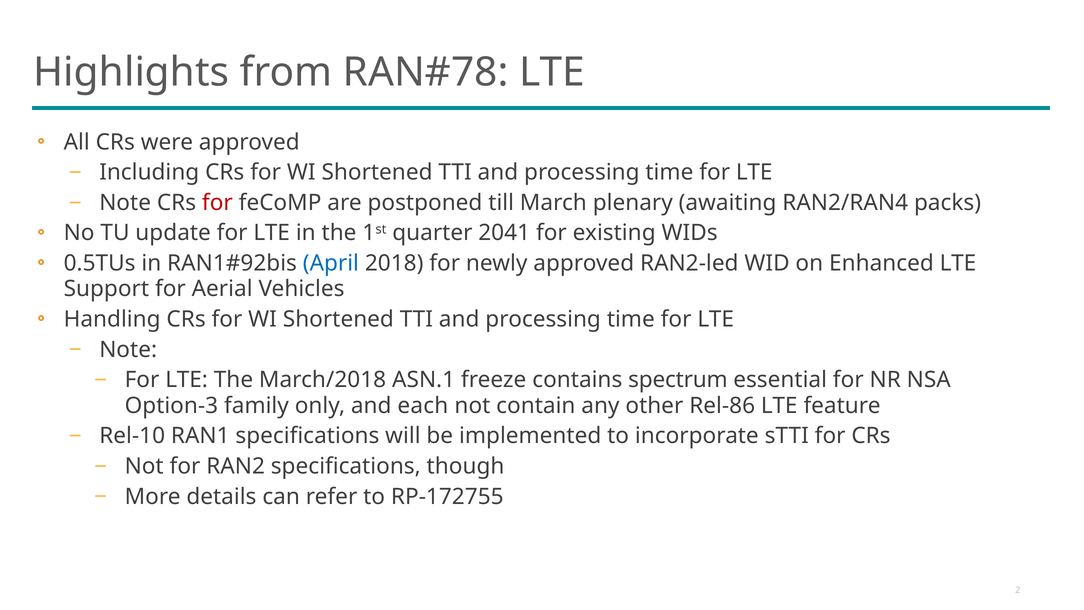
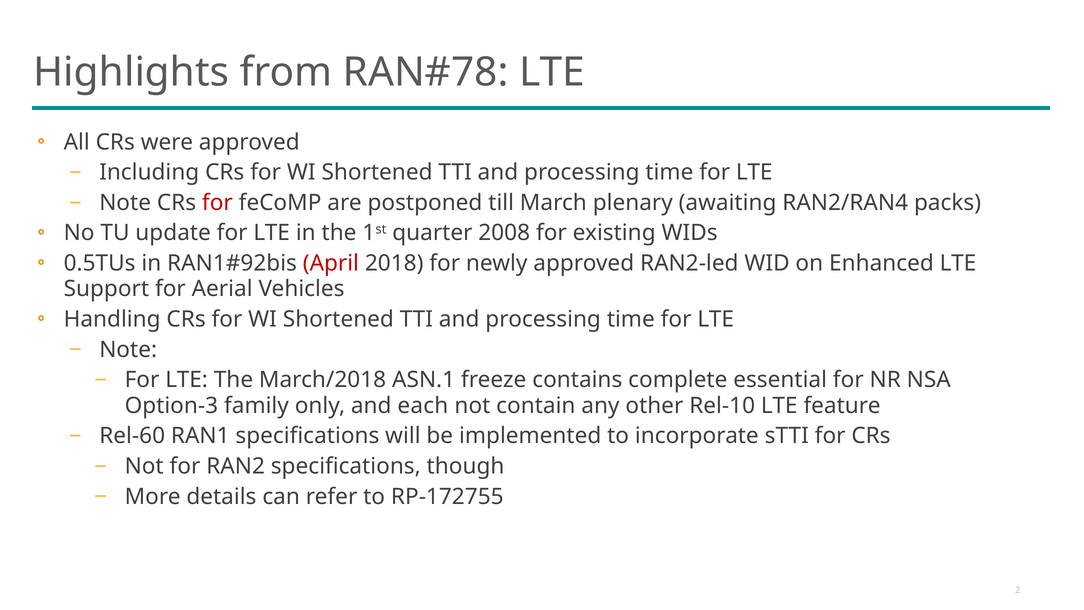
2041: 2041 -> 2008 (504, 233)
April colour: blue -> red (331, 263)
spectrum: spectrum -> complete (678, 380)
Rel-86: Rel-86 -> Rel-10 (722, 406)
Rel-10: Rel-10 -> Rel-60 (132, 436)
